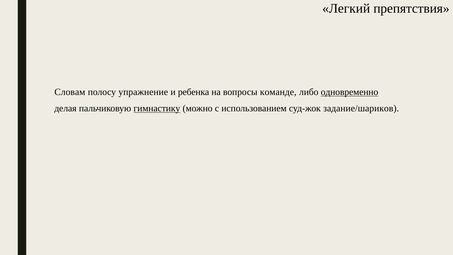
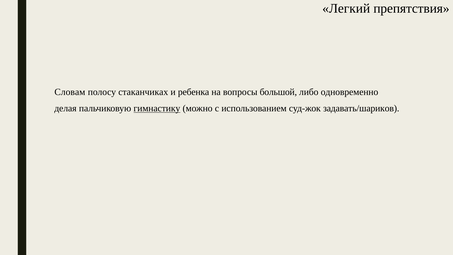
упражнение: упражнение -> стаканчиках (143, 92)
команде: команде -> большой (278, 92)
одновременно underline: present -> none (350, 92)
задание/шариков: задание/шариков -> задавать/шариков (361, 108)
